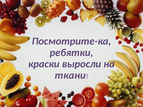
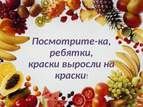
ткани: ткани -> краски (70, 75)
